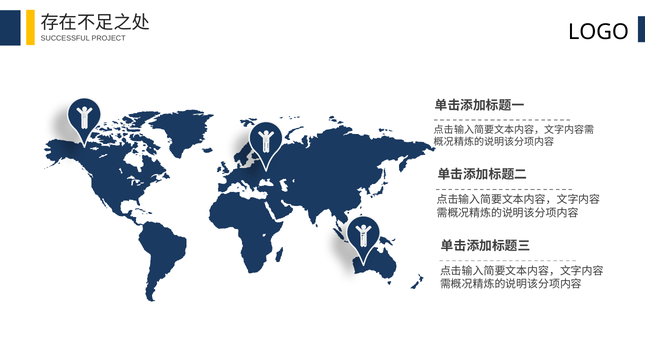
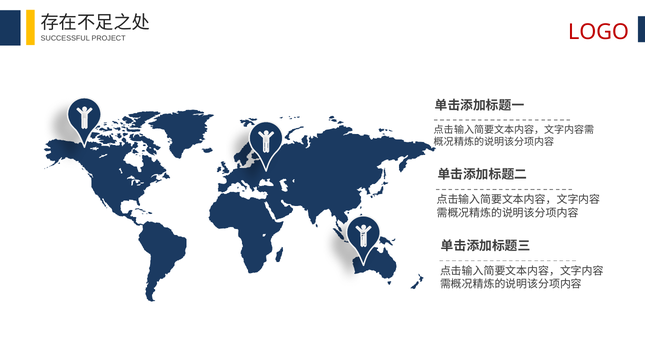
LOGO colour: black -> red (598, 32)
